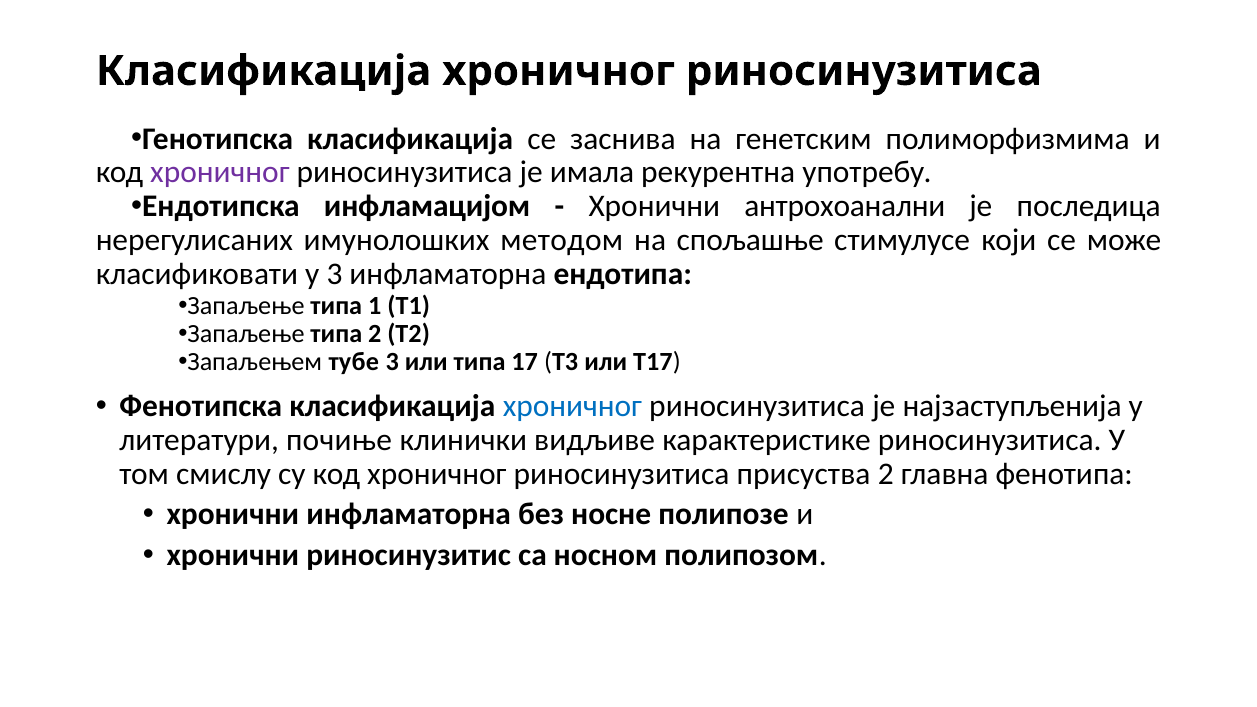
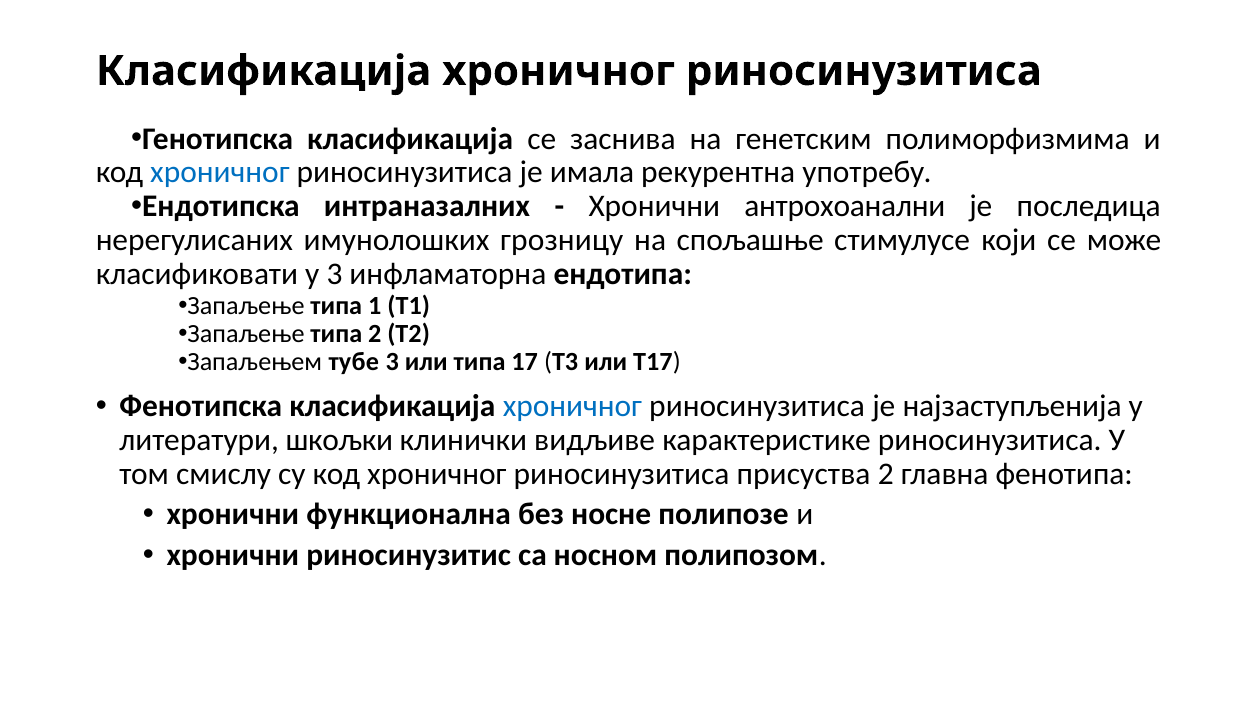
хроничног colour: purple -> blue (220, 173)
инфламацијом: инфламацијом -> интраназалних (427, 207)
методом: методом -> грозницу (562, 240)
почиње: почиње -> шкољки (339, 440)
хронични инфламаторна: инфламаторна -> функционална (409, 515)
